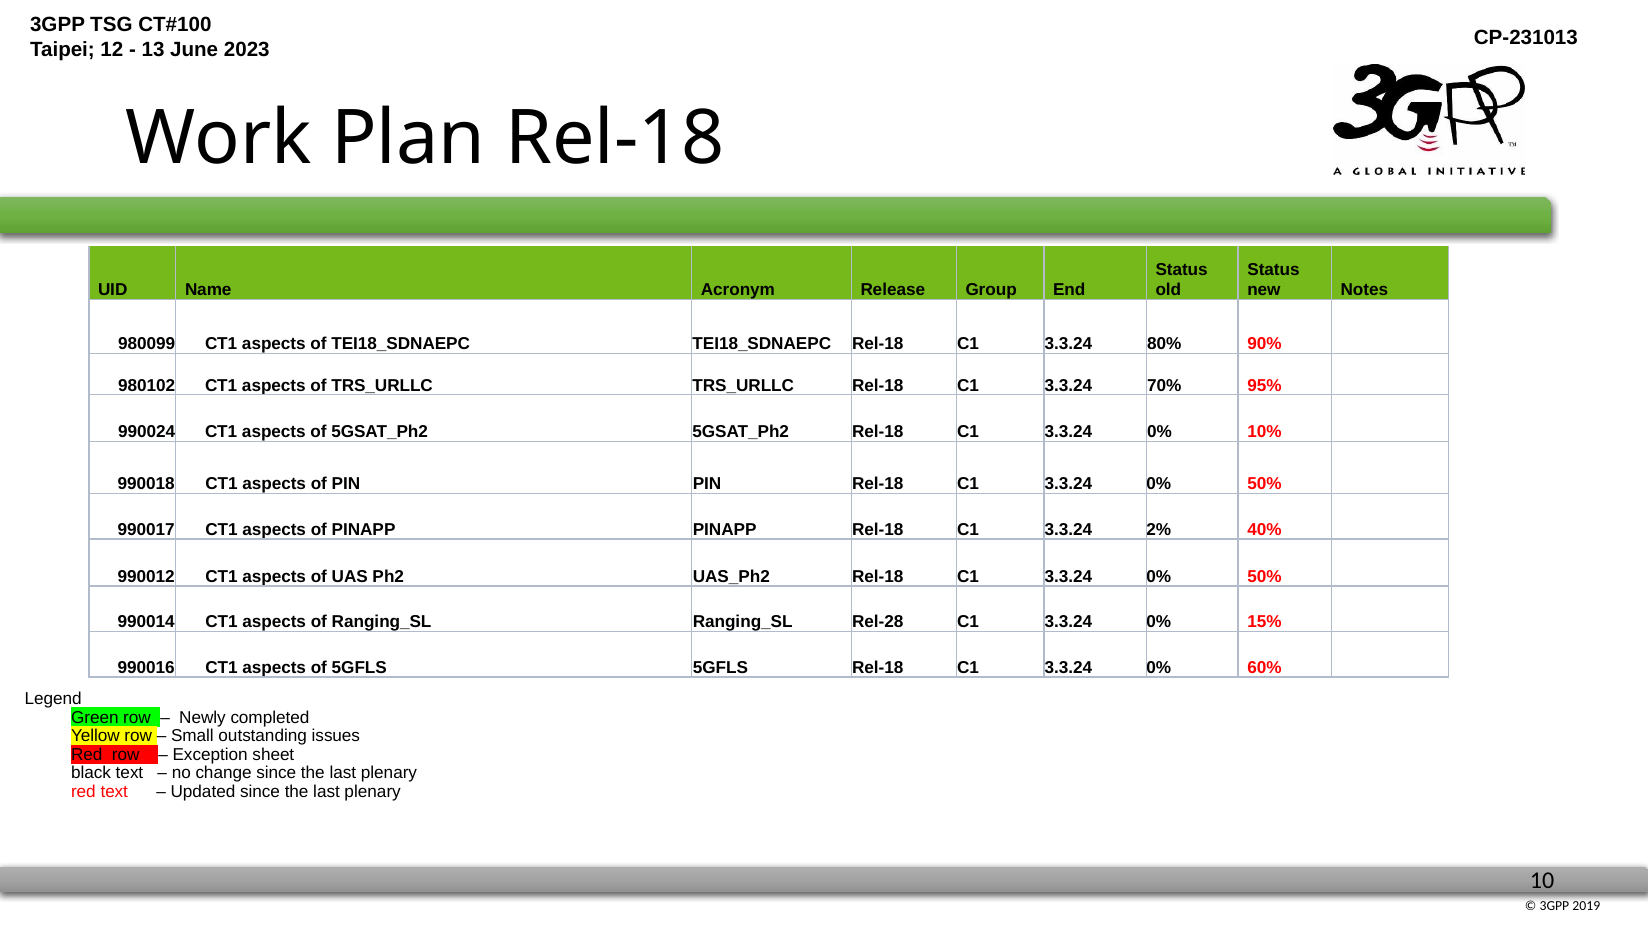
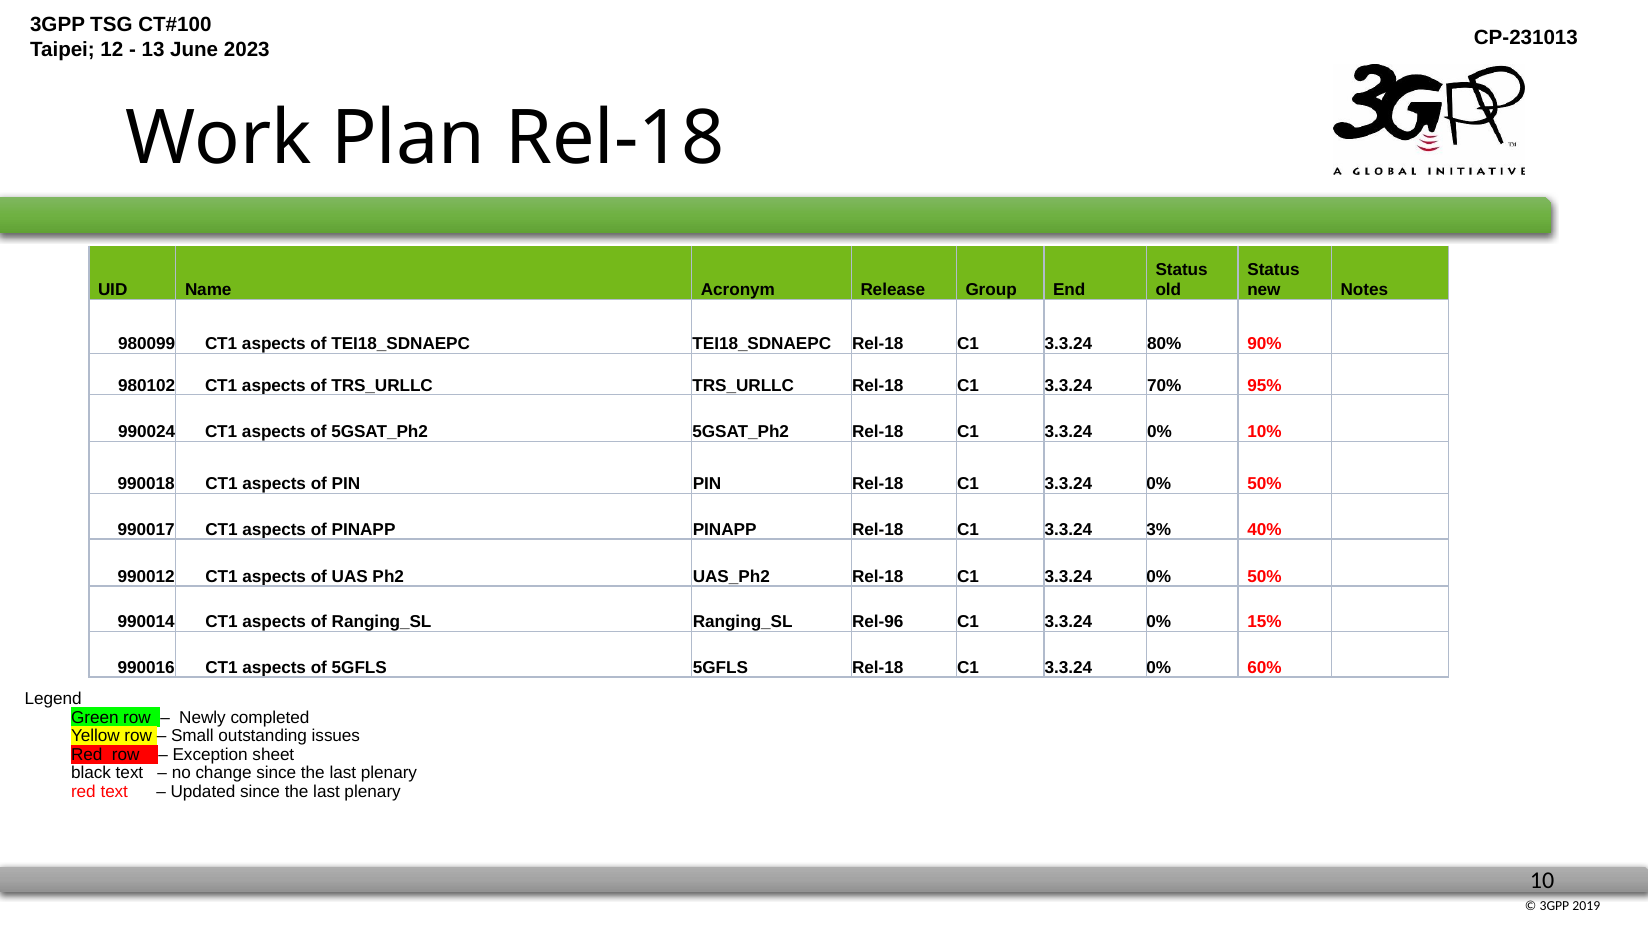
2%: 2% -> 3% (1159, 530)
Rel-28: Rel-28 -> Rel-96 (878, 622)
